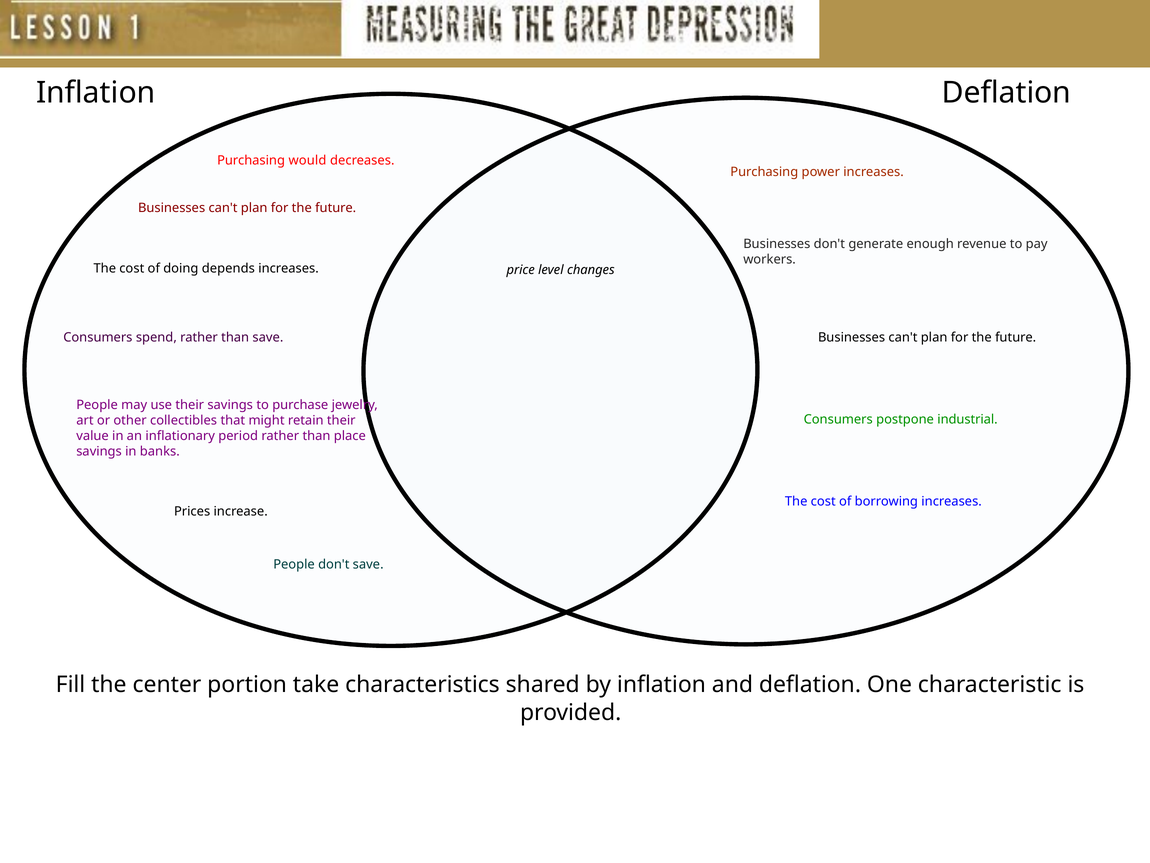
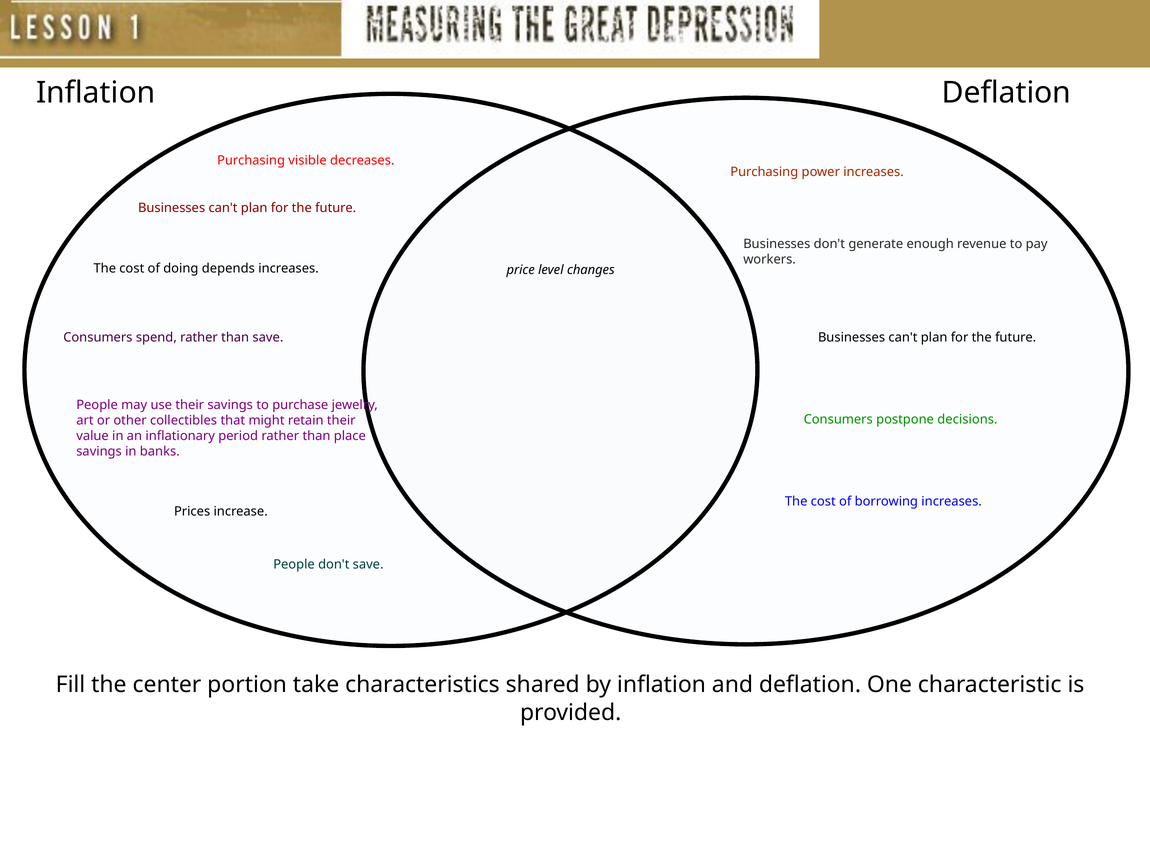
would: would -> visible (308, 160)
industrial: industrial -> decisions (967, 419)
